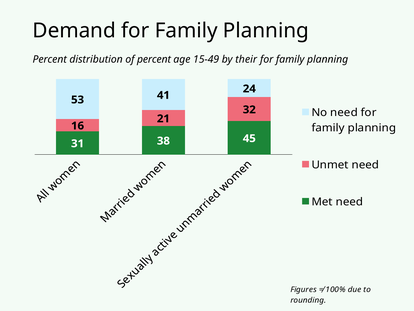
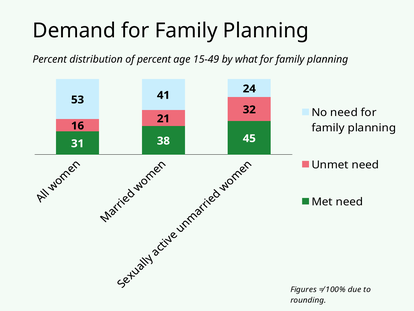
their: their -> what (246, 59)
